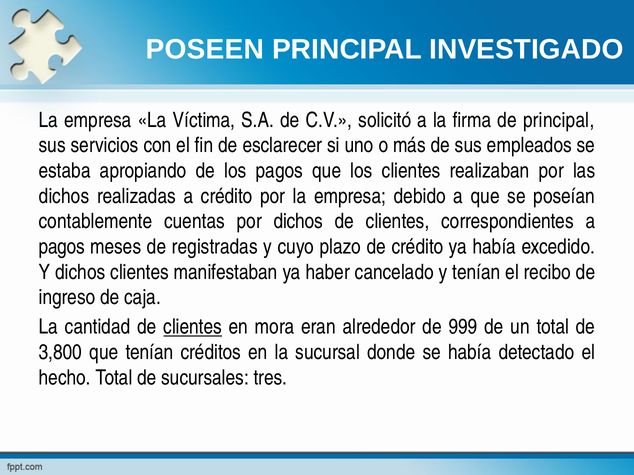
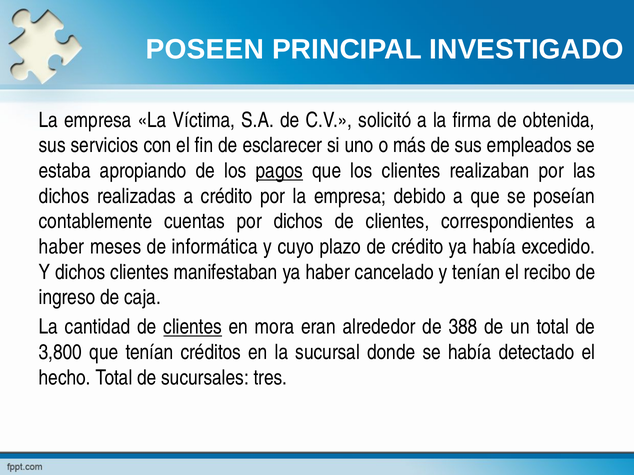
de principal: principal -> obtenida (559, 120)
pagos underline: none -> present (279, 171)
pagos: pagos -> haber (62, 247)
registradas: registradas -> informática (215, 247)
999: 999 -> 388 (463, 327)
